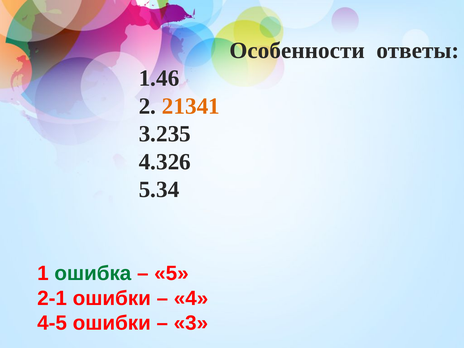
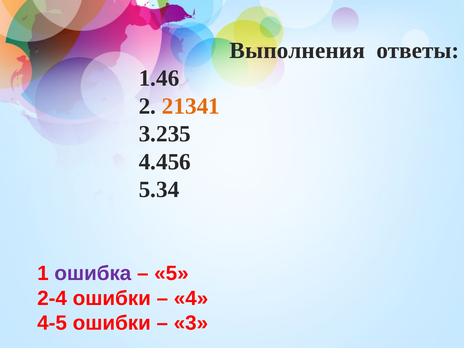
Особенности: Особенности -> Выполнения (297, 50)
4.326: 4.326 -> 4.456 (165, 162)
ошибка colour: green -> purple (93, 273)
2-1: 2-1 -> 2-4 (52, 298)
